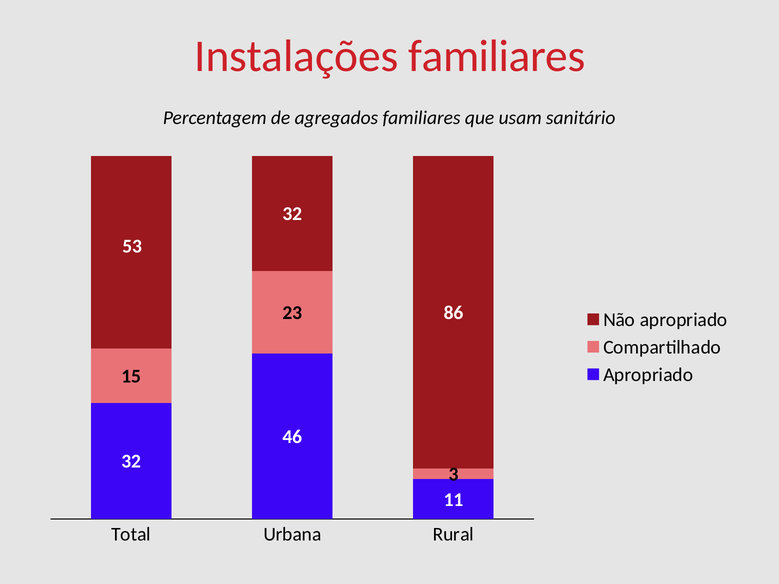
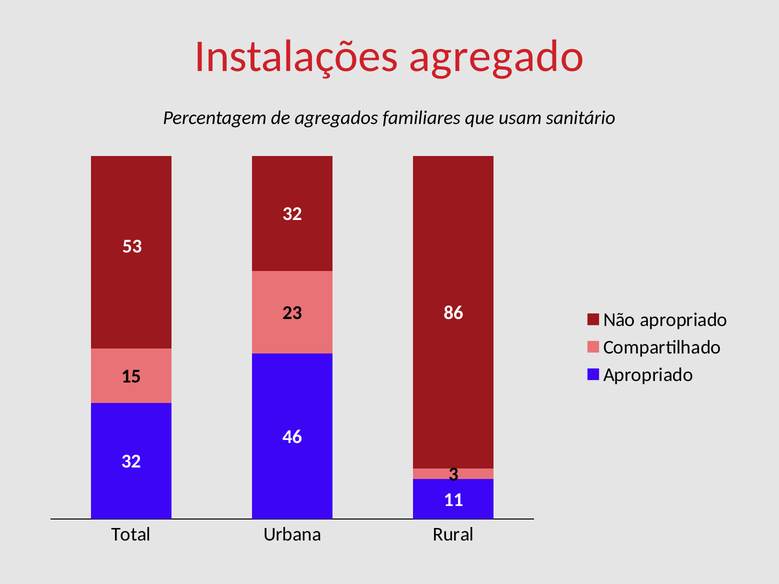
Instalações familiares: familiares -> agregado (496, 56)
